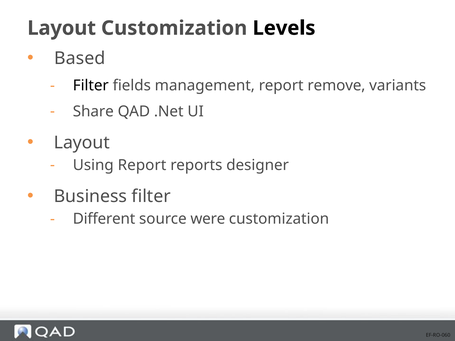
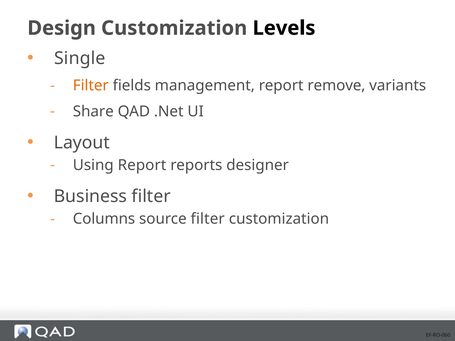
Layout: Layout -> Design (62, 28)
Based: Based -> Single (80, 59)
Filter colour: black -> orange (91, 86)
Different: Different -> Columns (104, 219)
source were: were -> filter (208, 219)
